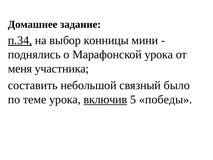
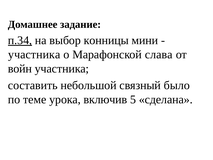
поднялись: поднялись -> участника (34, 54)
Марафонской урока: урока -> слава (159, 54)
меня: меня -> войн (20, 69)
включив underline: present -> none (105, 99)
победы: победы -> сделана (166, 99)
